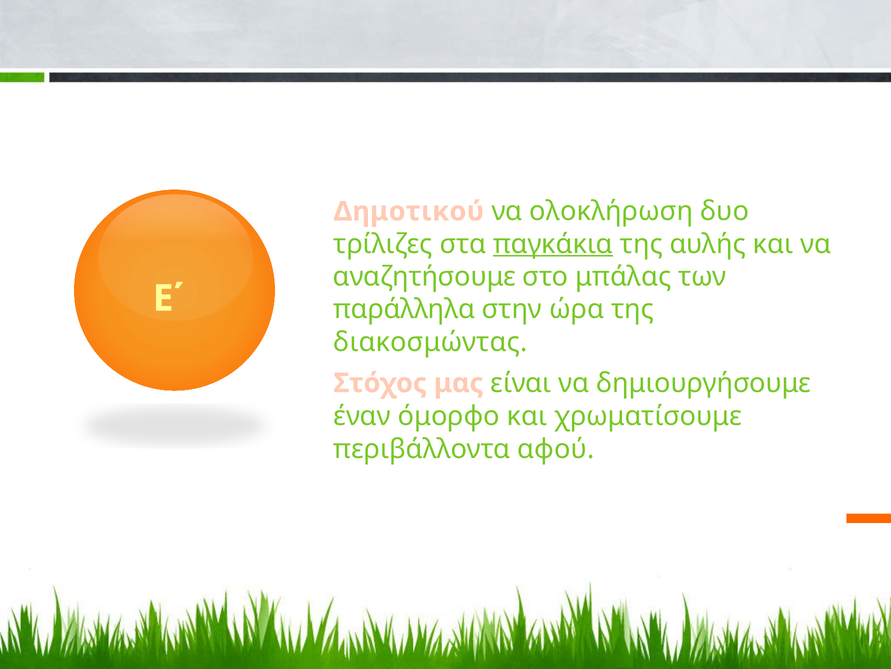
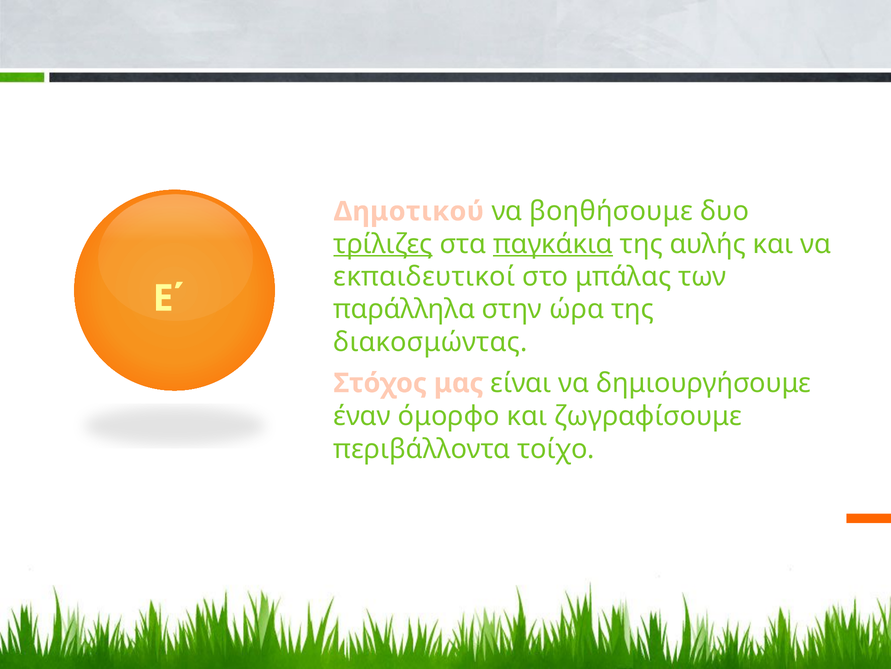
ολοκλήρωση: ολοκλήρωση -> βοηθήσουμε (611, 211)
τρίλιζες underline: none -> present (383, 244)
αναζητήσουμε: αναζητήσουμε -> εκπαιδευτικοί (424, 276)
χρωματίσουμε: χρωματίσουμε -> ζωγραφίσουμε (648, 416)
αφού: αφού -> τοίχο (556, 449)
